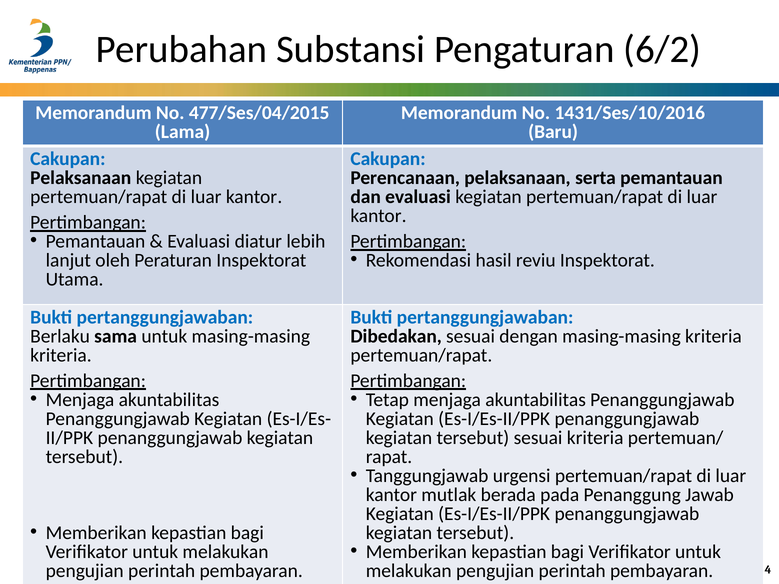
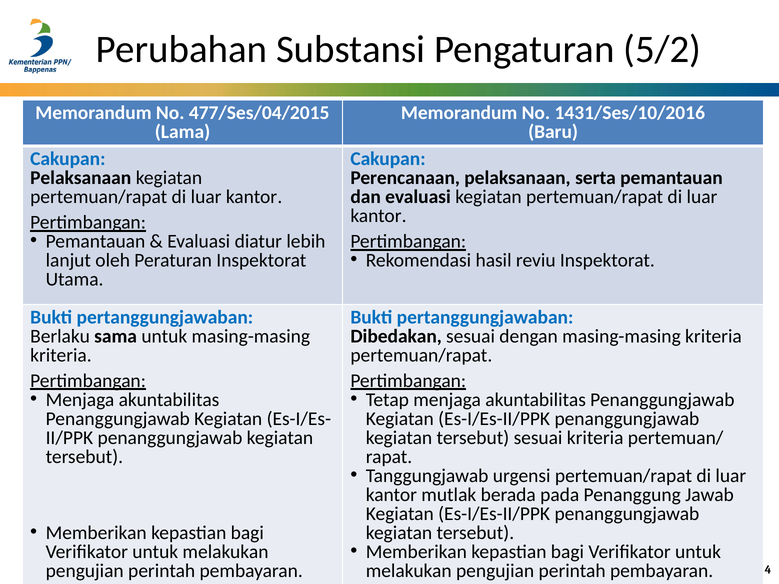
6/2: 6/2 -> 5/2 (662, 49)
